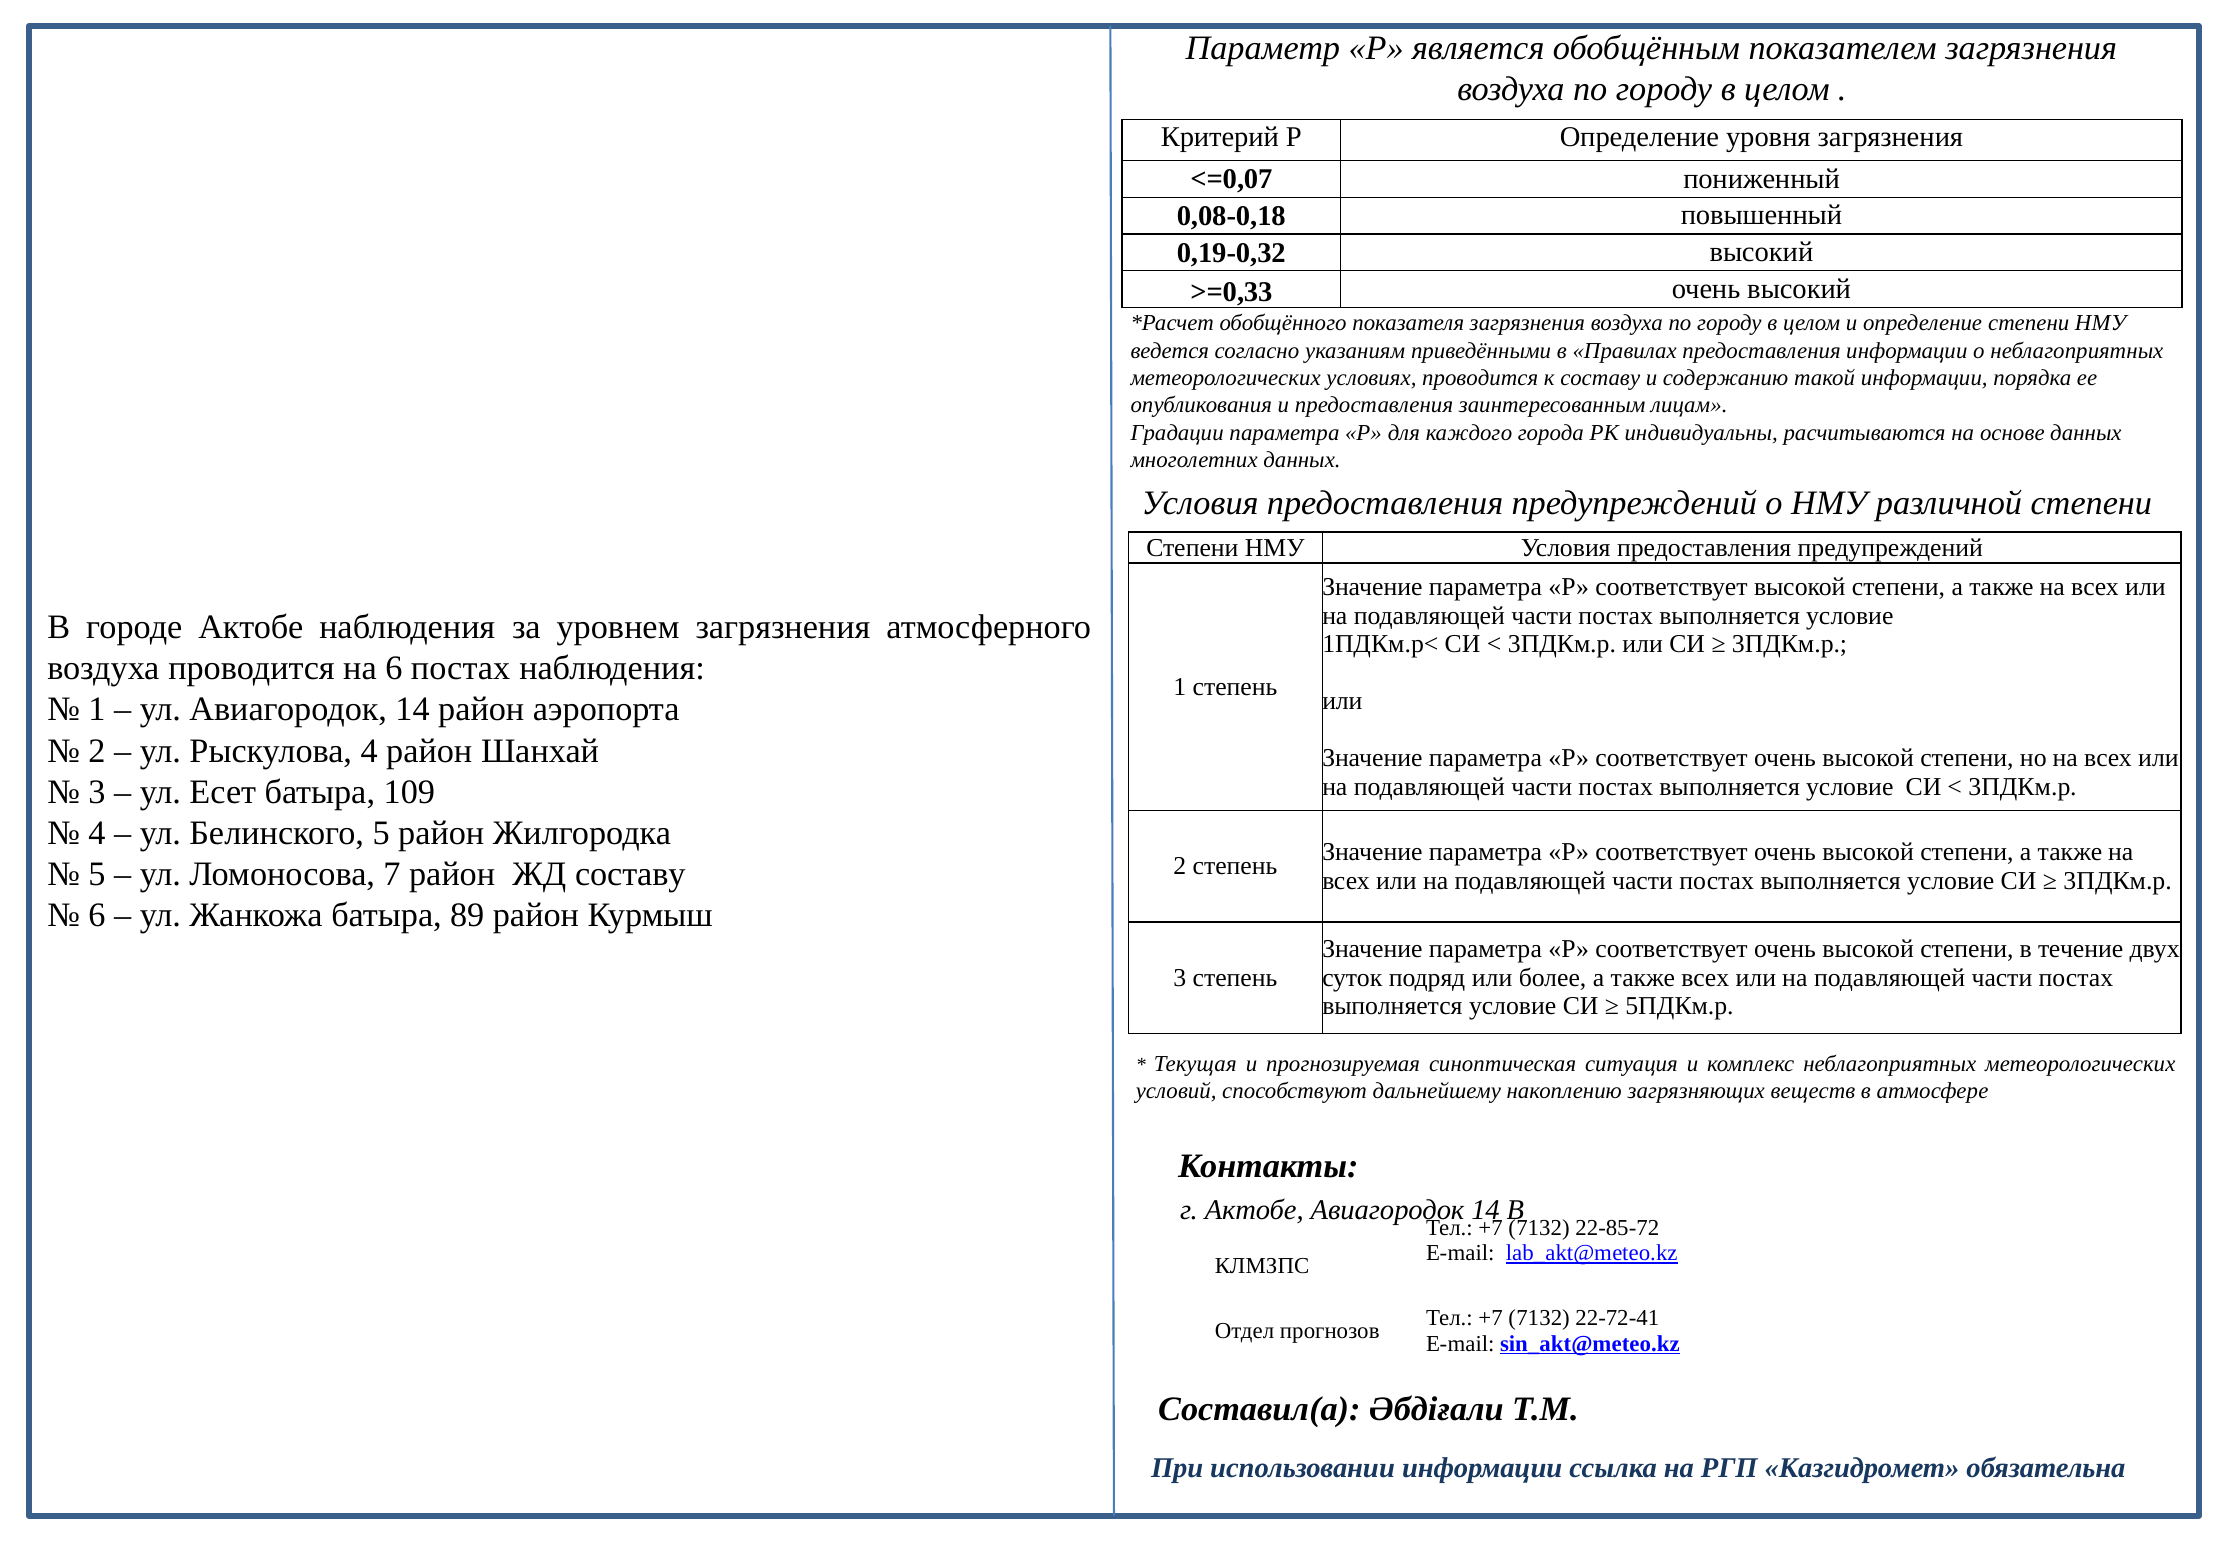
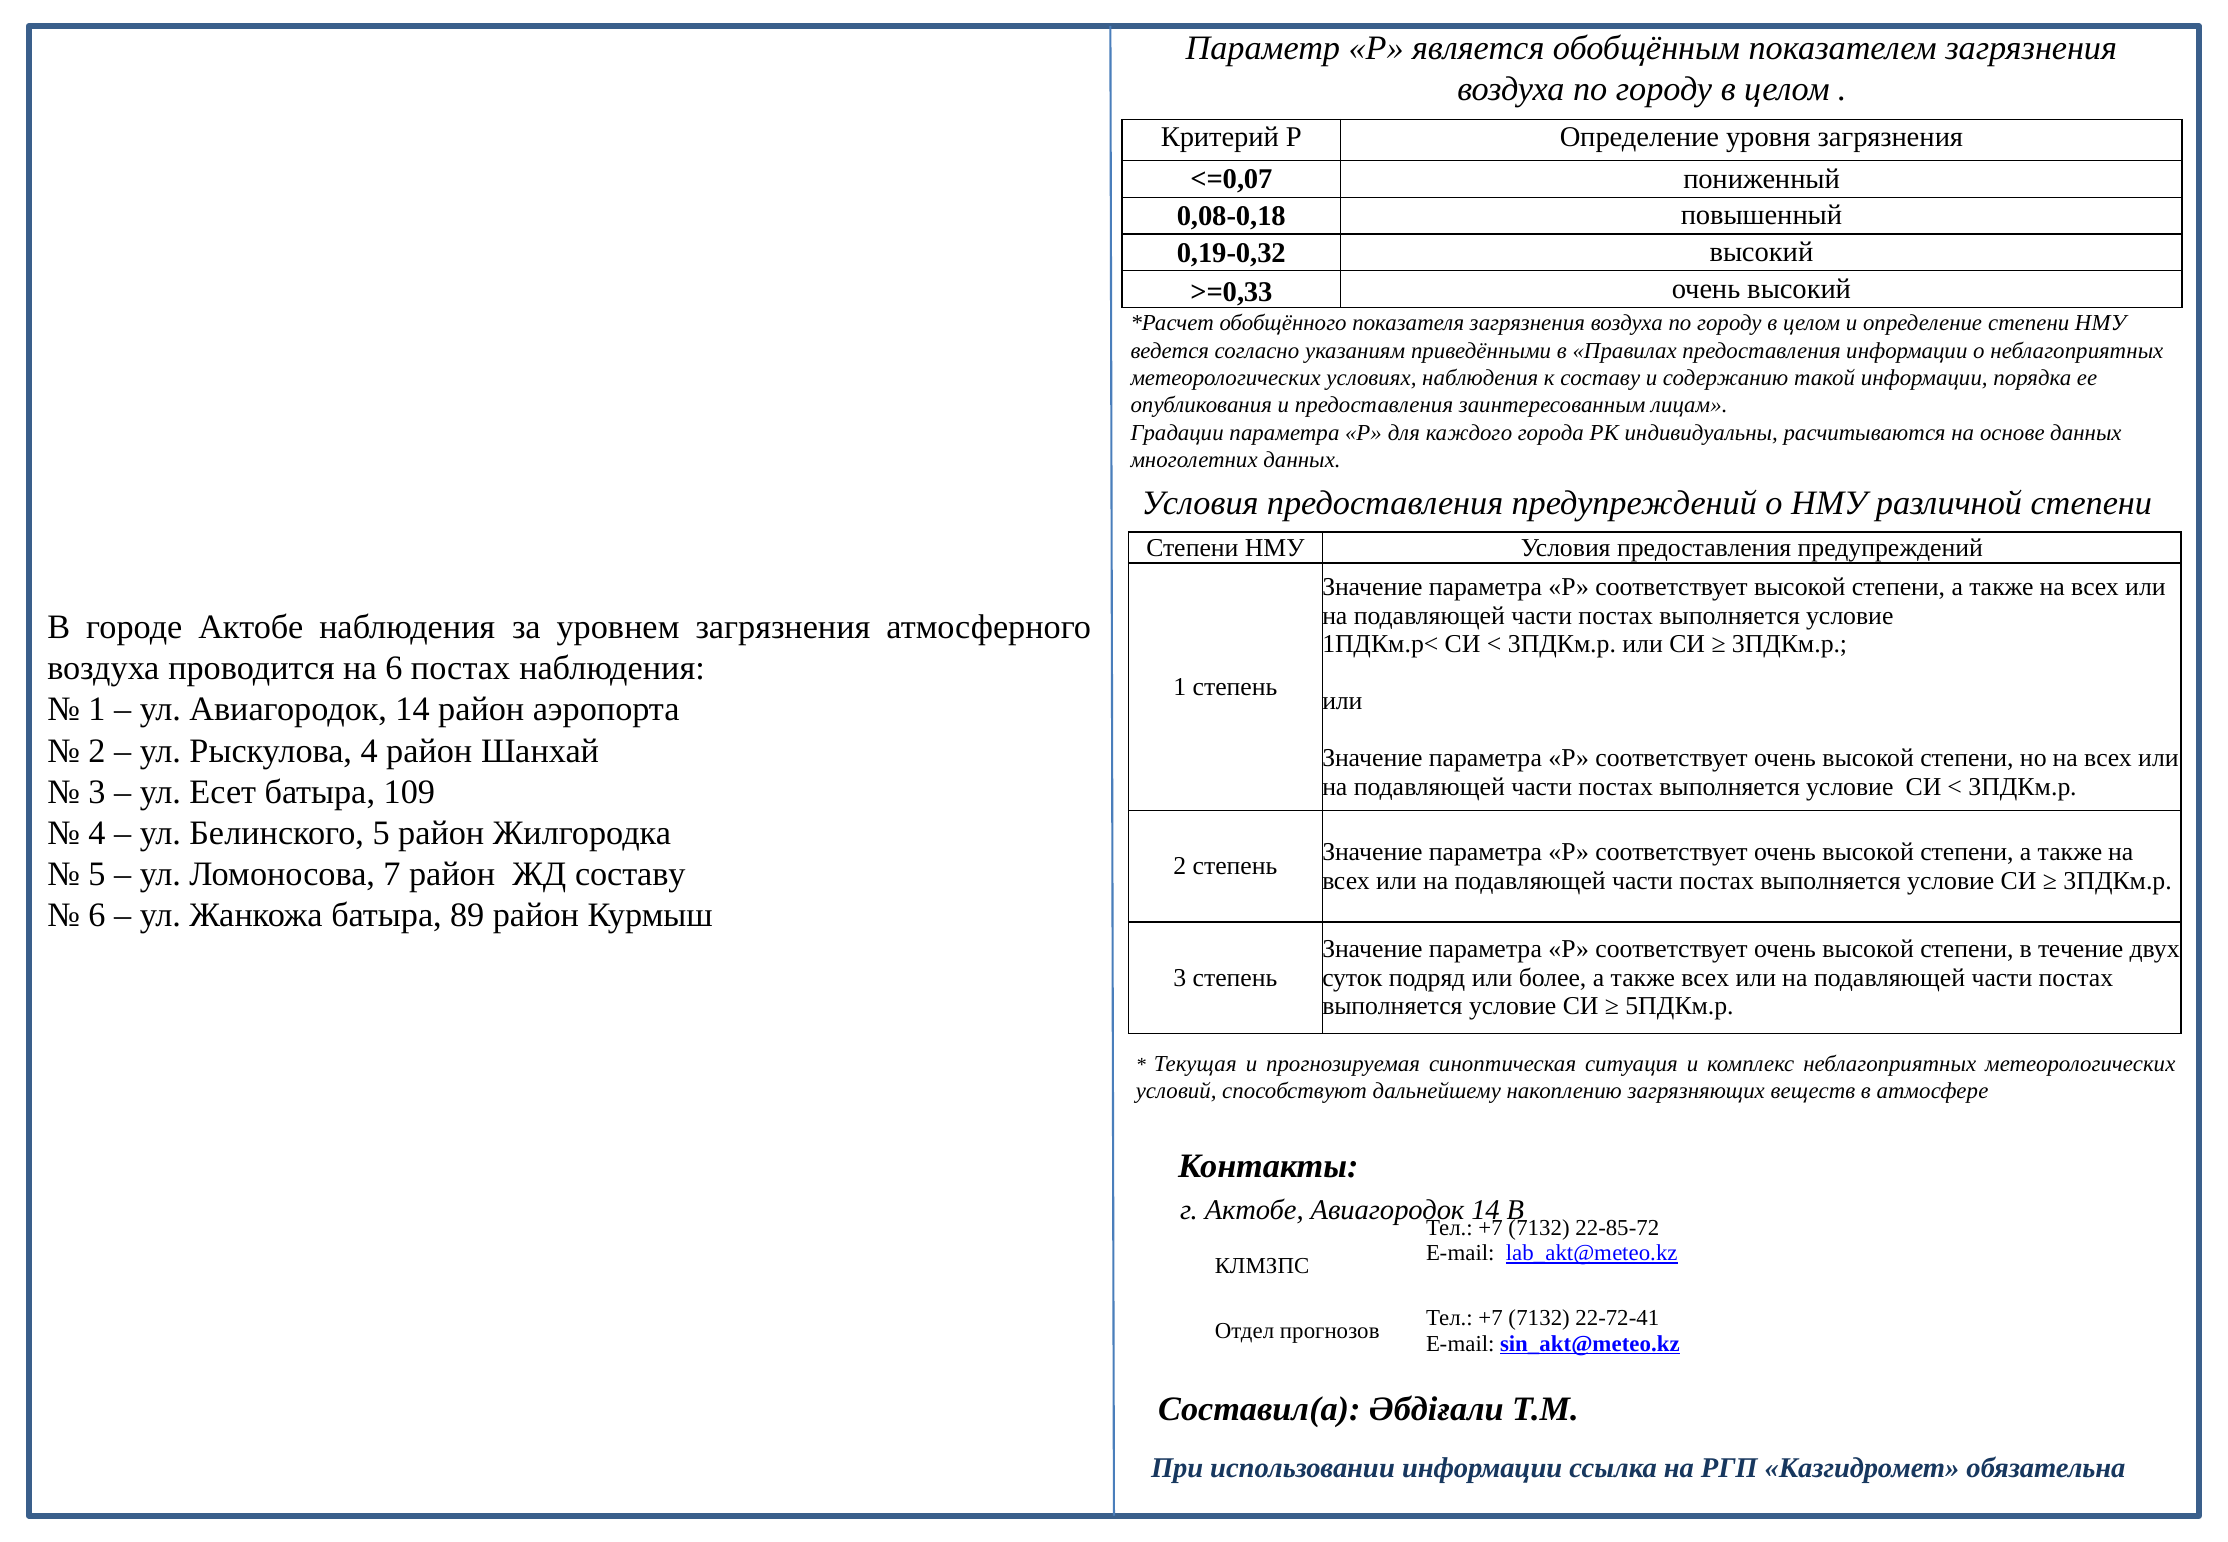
условиях проводится: проводится -> наблюдения (1480, 378)
